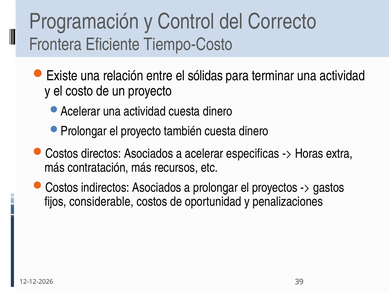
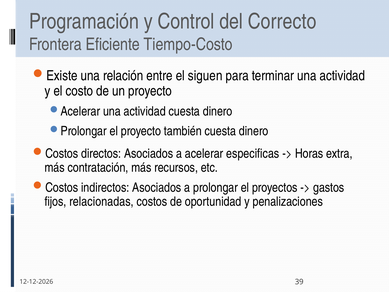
sólidas: sólidas -> siguen (205, 76)
considerable: considerable -> relacionadas (101, 201)
